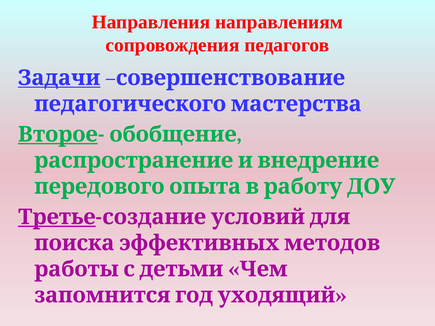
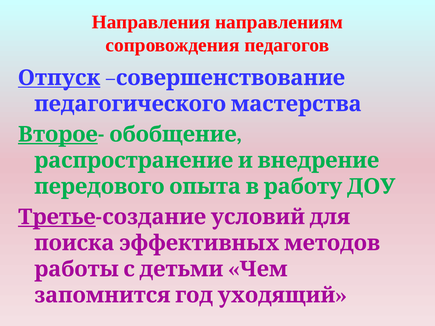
Задачи: Задачи -> Отпуск (59, 78)
